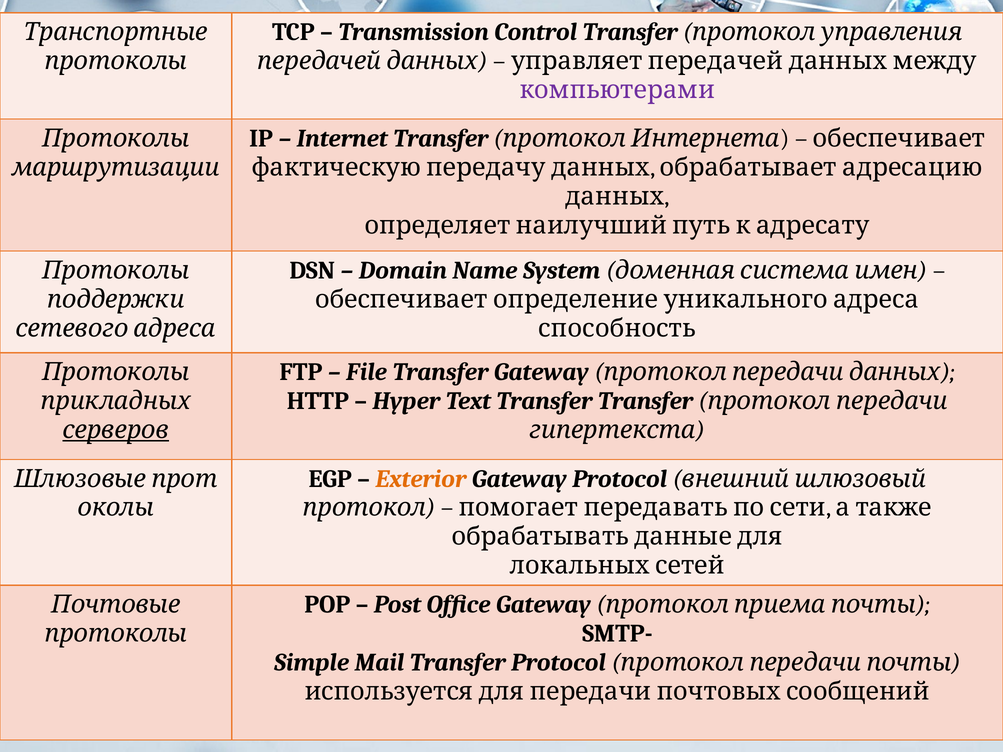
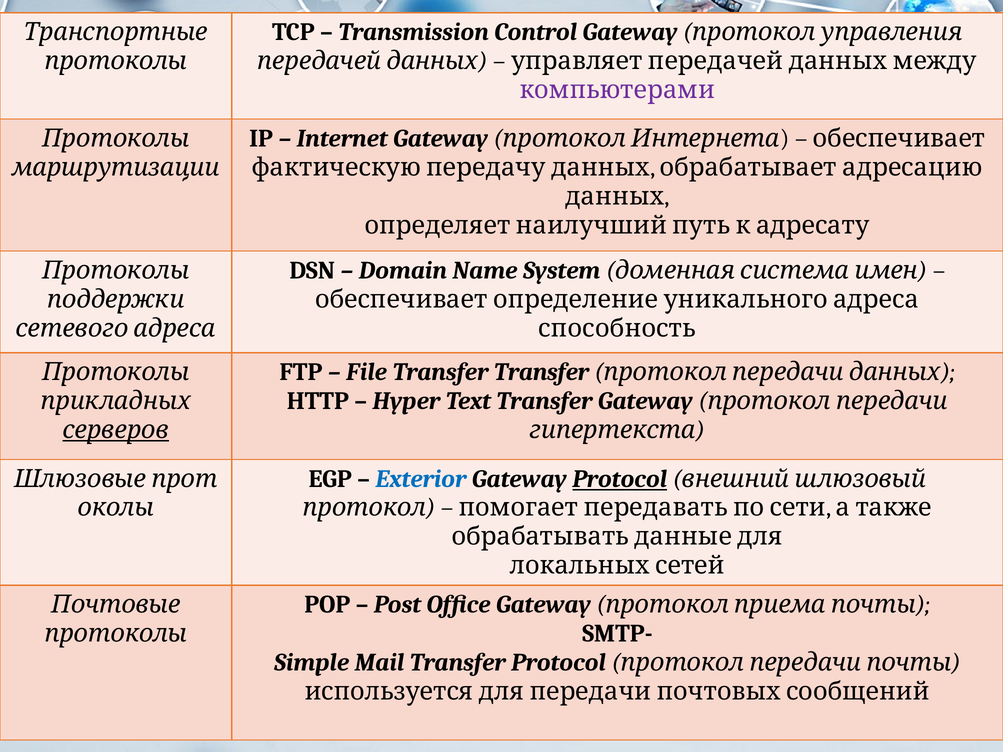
Control Transfer: Transfer -> Gateway (630, 32)
Internet Transfer: Transfer -> Gateway (441, 139)
Transfer Gateway: Gateway -> Transfer (541, 372)
Transfer Transfer: Transfer -> Gateway (645, 401)
Exterior colour: orange -> blue (421, 479)
Protocol underline: none -> present (620, 479)
